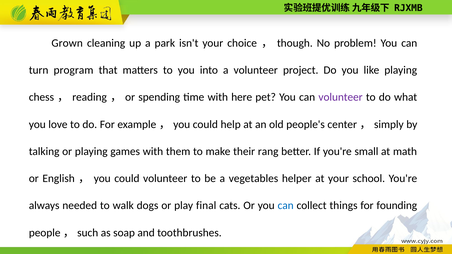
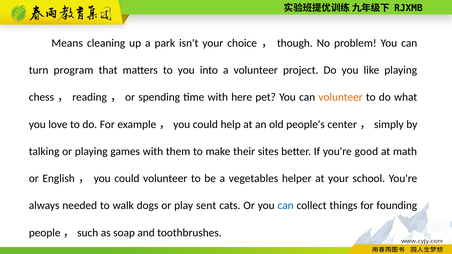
Grown: Grown -> Means (67, 43)
volunteer colour: purple -> orange (341, 97)
rang: rang -> sites (268, 152)
small: small -> good (366, 152)
final: final -> sent (206, 206)
